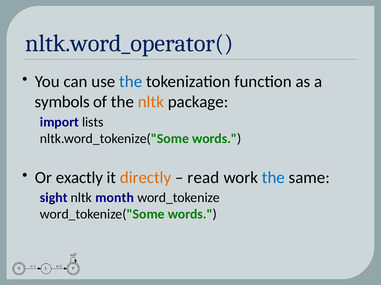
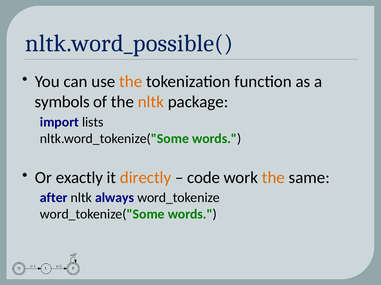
nltk.word_operator(: nltk.word_operator( -> nltk.word_possible( (129, 43)
the colour: blue -> orange (131, 82)
read: read -> code (204, 178)
the colour: blue -> orange (273, 178)
sight: sight -> after (54, 198)
month: month -> always (115, 198)
